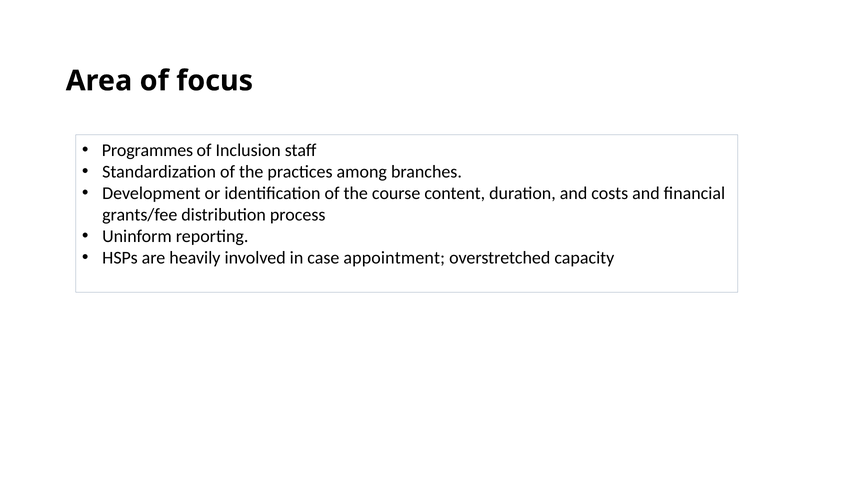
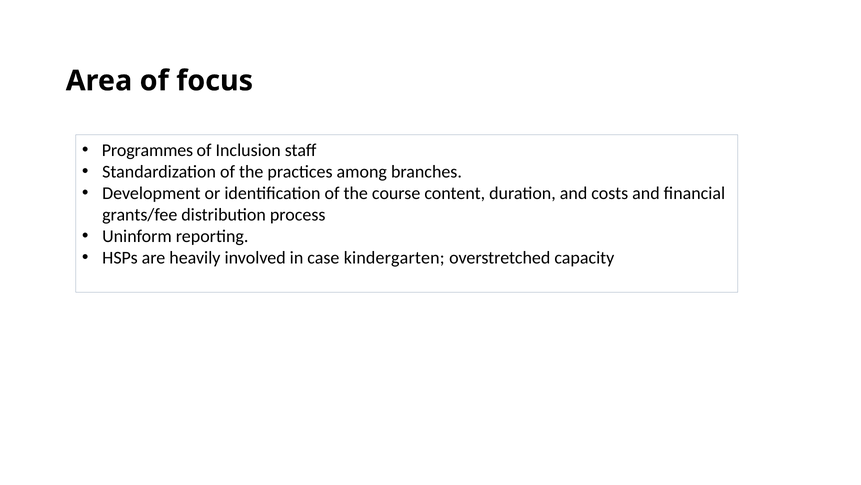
appointment: appointment -> kindergarten (394, 258)
